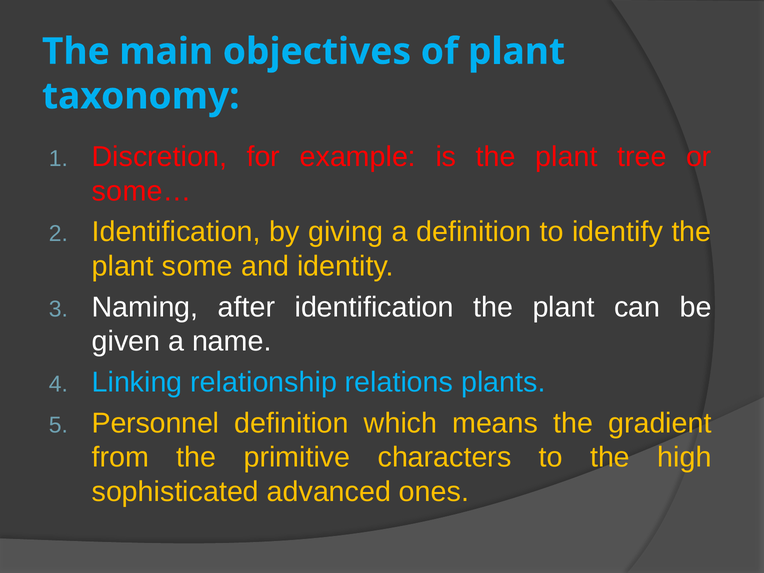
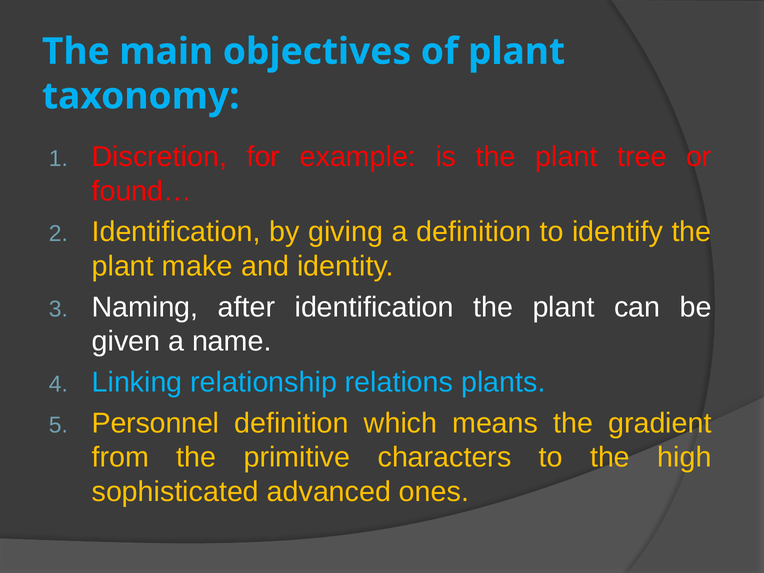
some…: some… -> found… (142, 191)
some: some -> make (197, 266)
